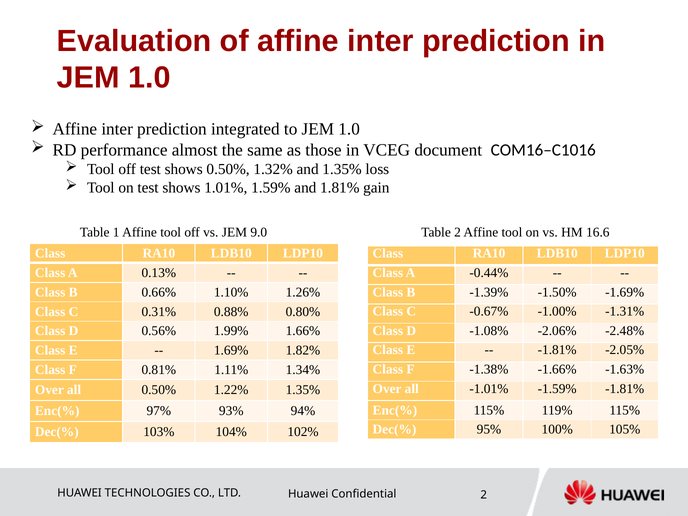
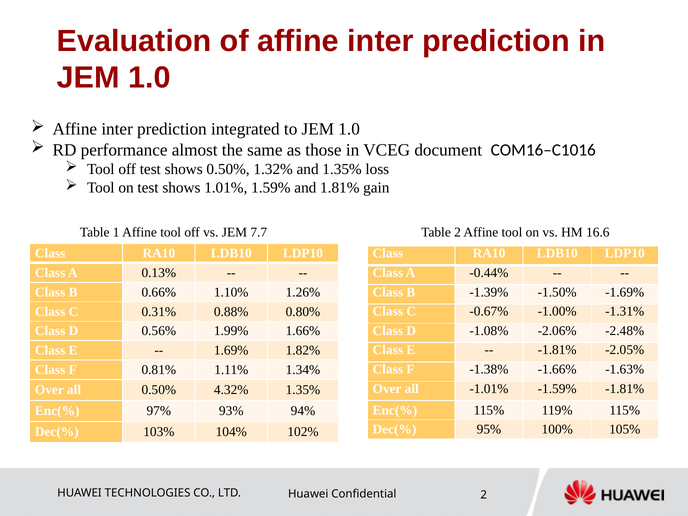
9.0: 9.0 -> 7.7 (259, 233)
1.22%: 1.22% -> 4.32% (231, 390)
